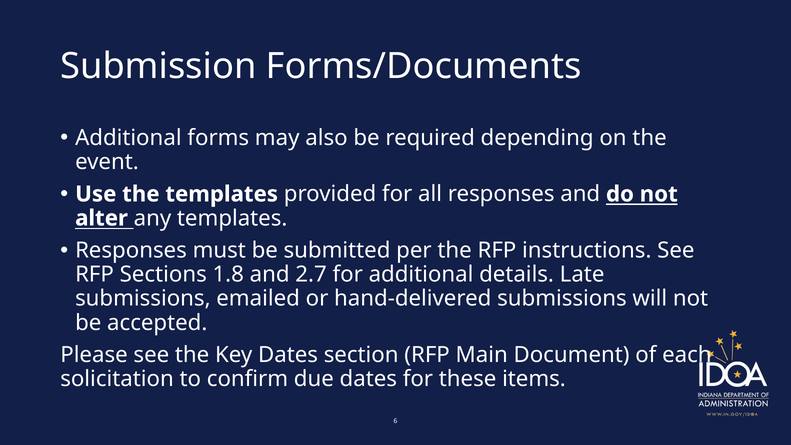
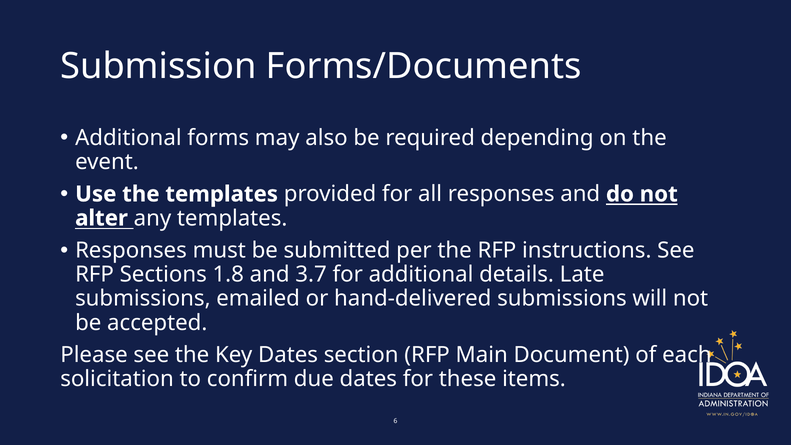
2.7: 2.7 -> 3.7 (311, 275)
